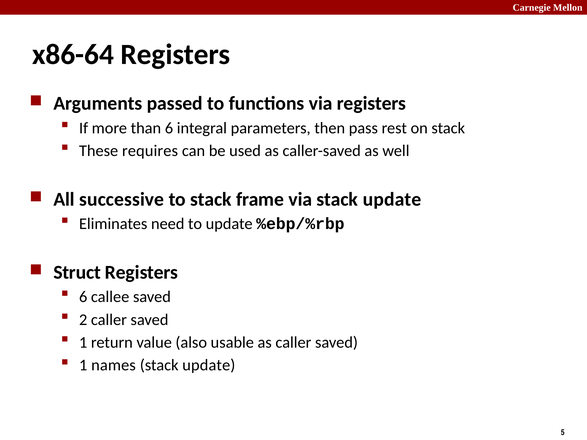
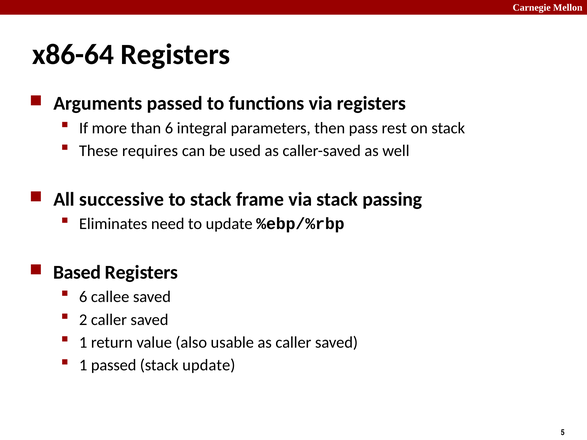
via stack update: update -> passing (392, 199)
Struct: Struct -> Based (77, 272)
1 names: names -> passed (114, 365)
